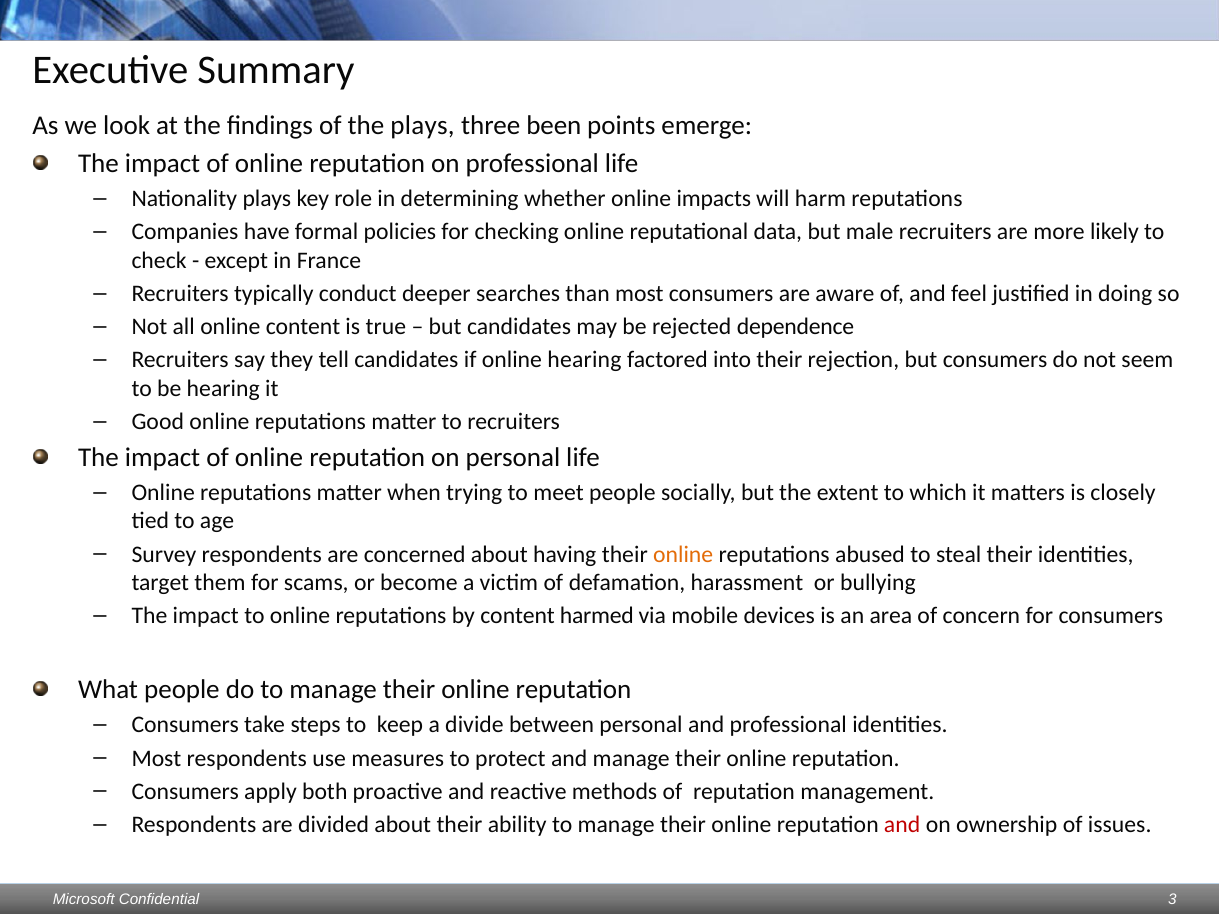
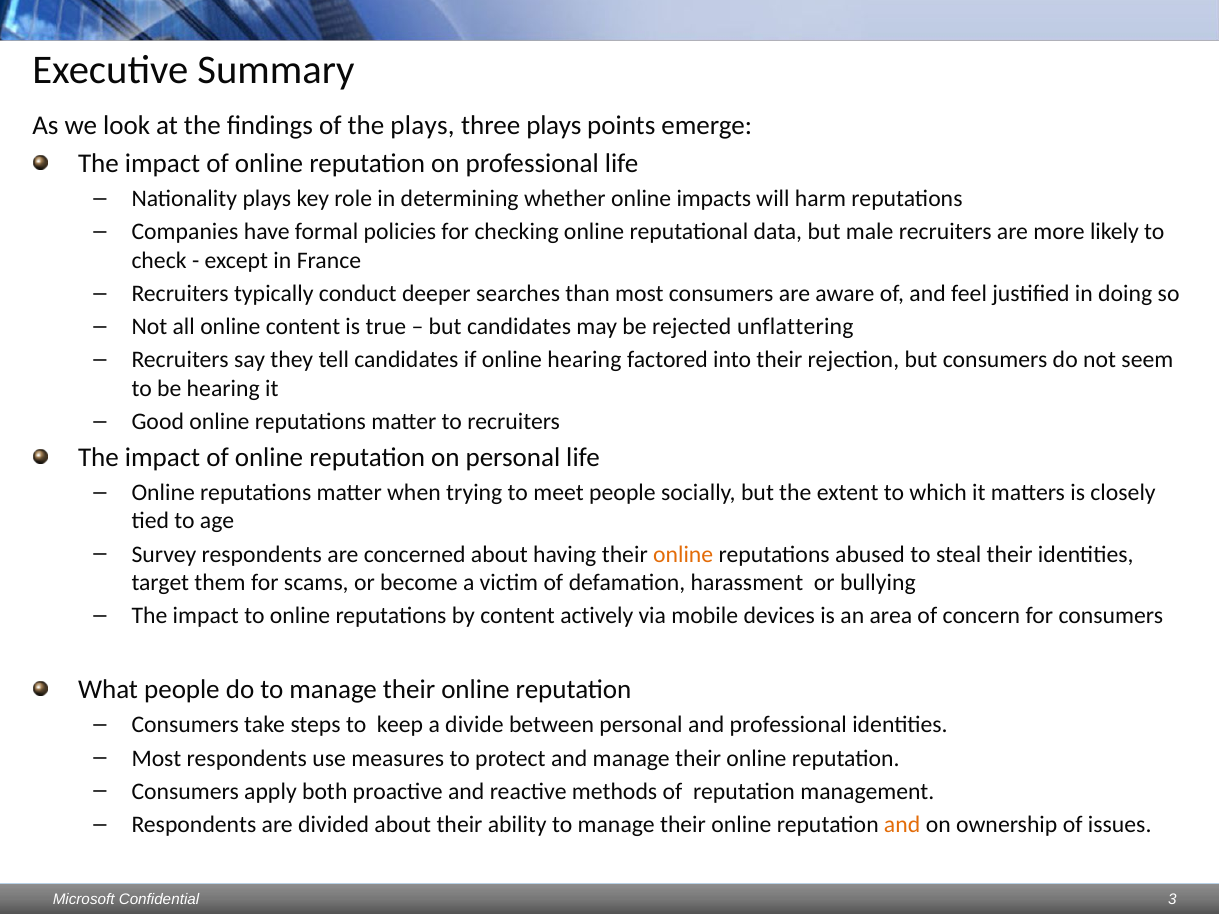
three been: been -> plays (554, 126)
dependence: dependence -> unflattering (795, 327)
harmed: harmed -> actively (597, 616)
and colour: red -> orange (902, 825)
